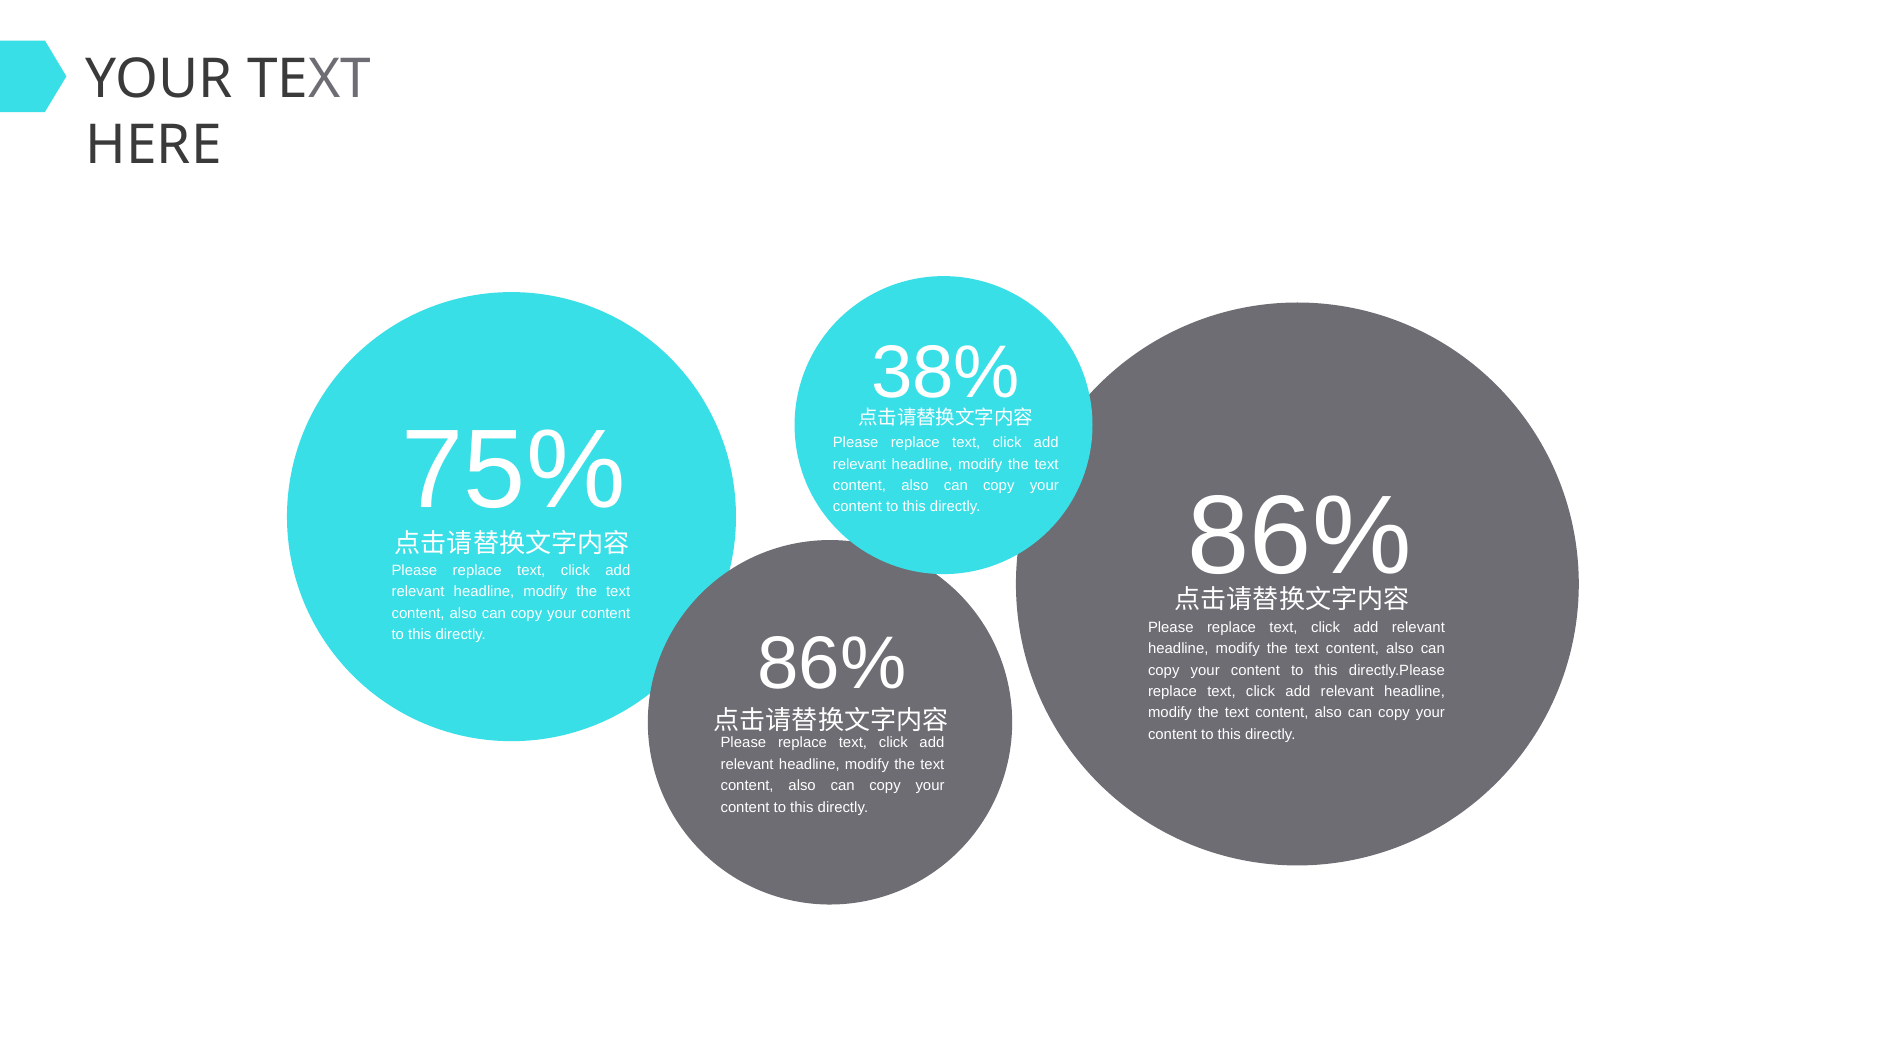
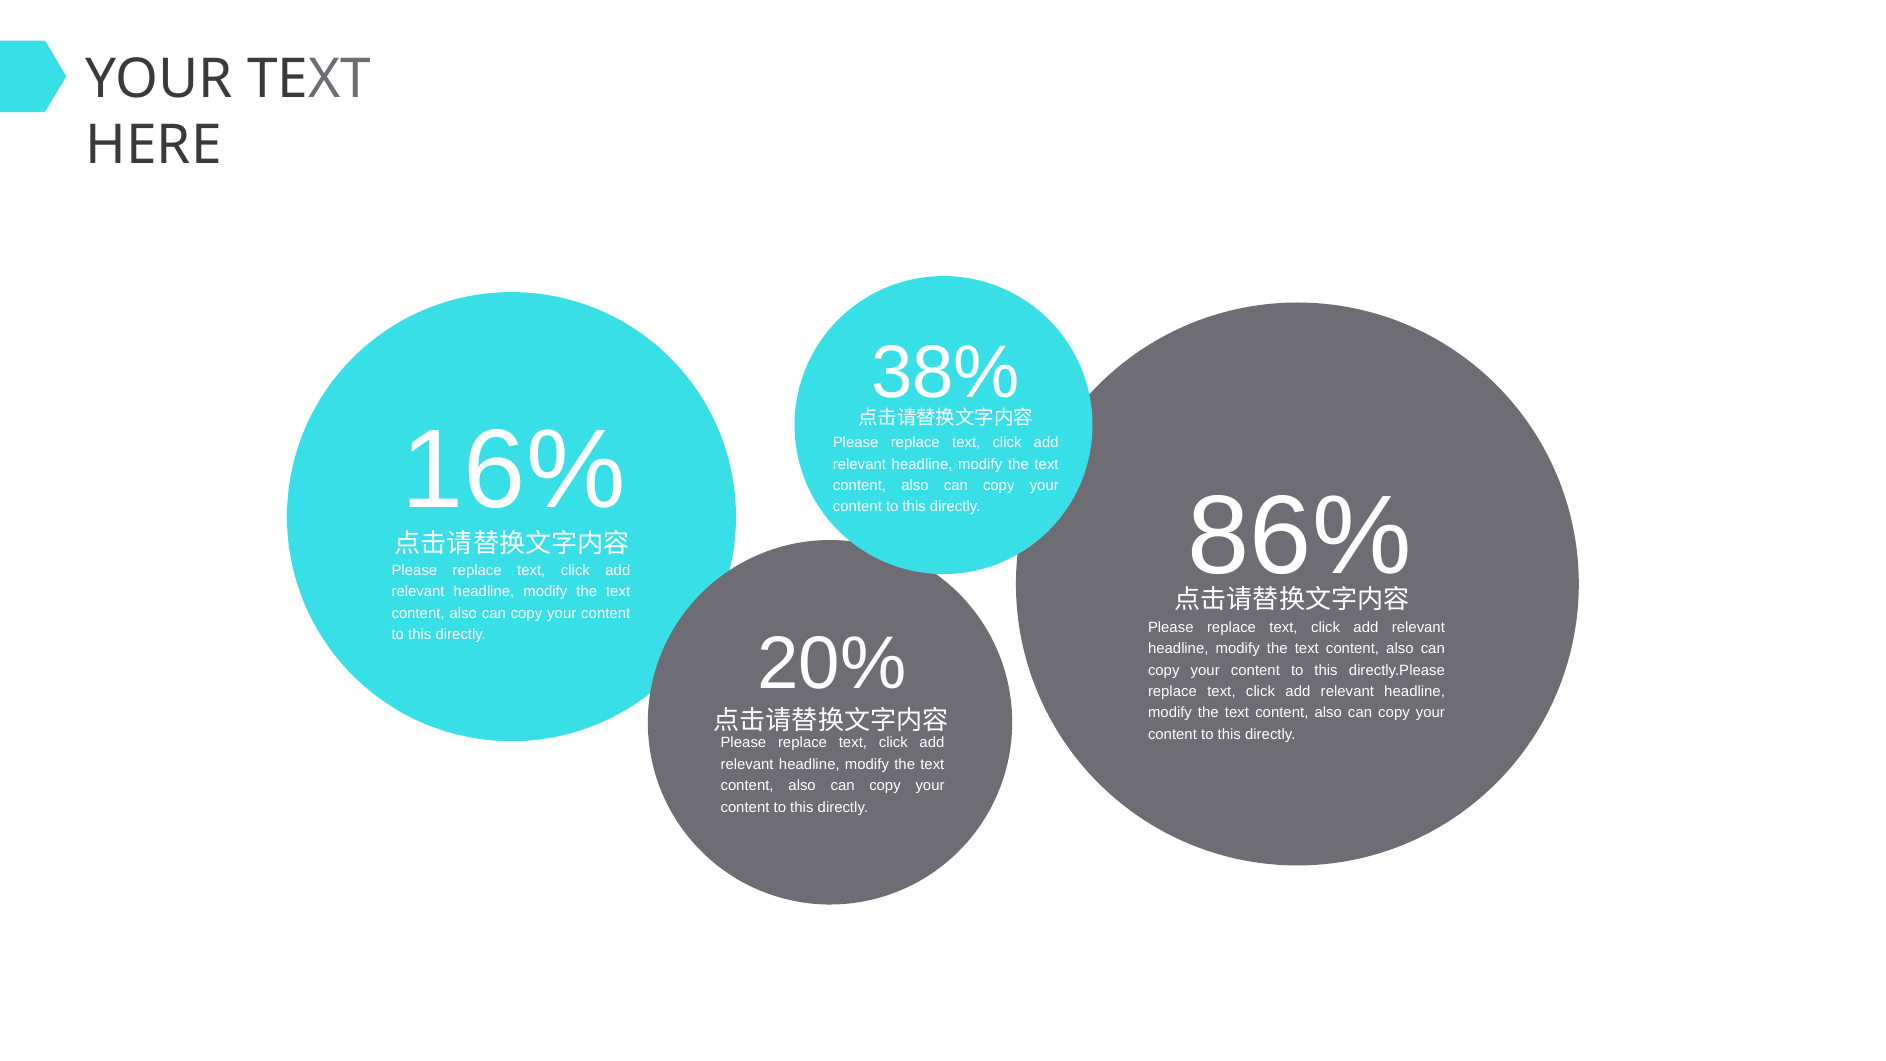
75%: 75% -> 16% (514, 471)
86%: 86% -> 20% (832, 664)
